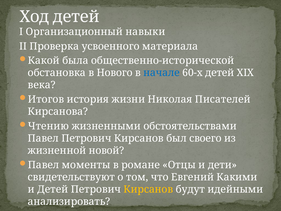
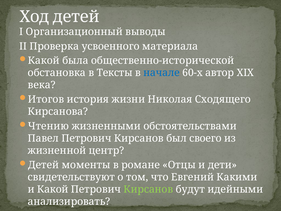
навыки: навыки -> выводы (145, 32)
Нового: Нового -> Тексты (115, 73)
60-х детей: детей -> автор (220, 73)
Писателей: Писателей -> Сходящего (223, 99)
новой: новой -> центр (106, 150)
Павел: Павел -> Детей (44, 165)
и Детей: Детей -> Какой (53, 189)
Кирсанов colour: yellow -> light green (148, 189)
